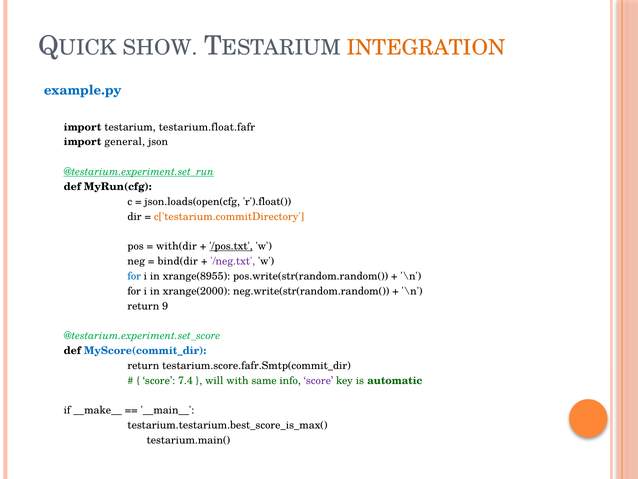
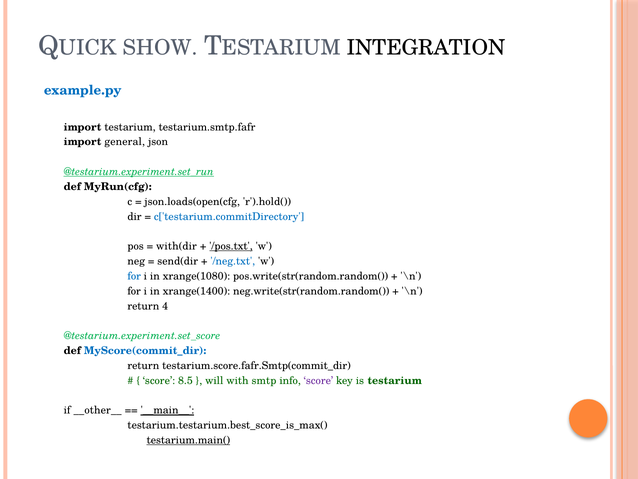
INTEGRATION colour: orange -> black (426, 48)
testarium.float.fafr: testarium.float.fafr -> testarium.smtp.fafr (207, 127)
r').float(: r').float( -> r').hold( (267, 201)
c['testarium.commitDirectory colour: orange -> blue (229, 216)
bind(dir: bind(dir -> send(dir (178, 261)
/neg.txt colour: purple -> blue (233, 261)
xrange(8955: xrange(8955 -> xrange(1080 (196, 276)
xrange(2000: xrange(2000 -> xrange(1400 (196, 291)
9: 9 -> 4 (165, 306)
7.4: 7.4 -> 8.5 (185, 380)
same: same -> smtp (264, 380)
is automatic: automatic -> testarium (395, 380)
__make__: __make__ -> __other__ (98, 410)
__main__ underline: none -> present (167, 410)
testarium.main( underline: none -> present (188, 440)
